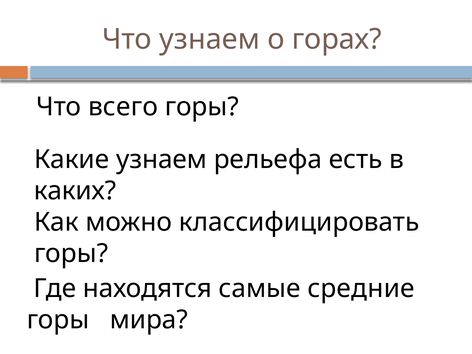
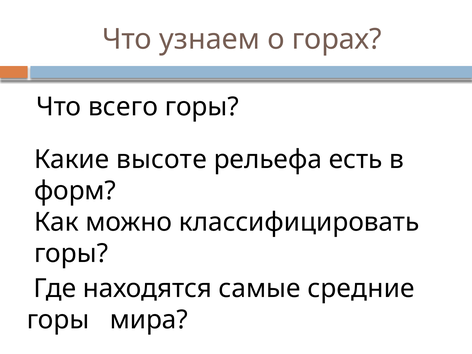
Какие узнаем: узнаем -> высоте (161, 159)
каких: каких -> форм (75, 191)
